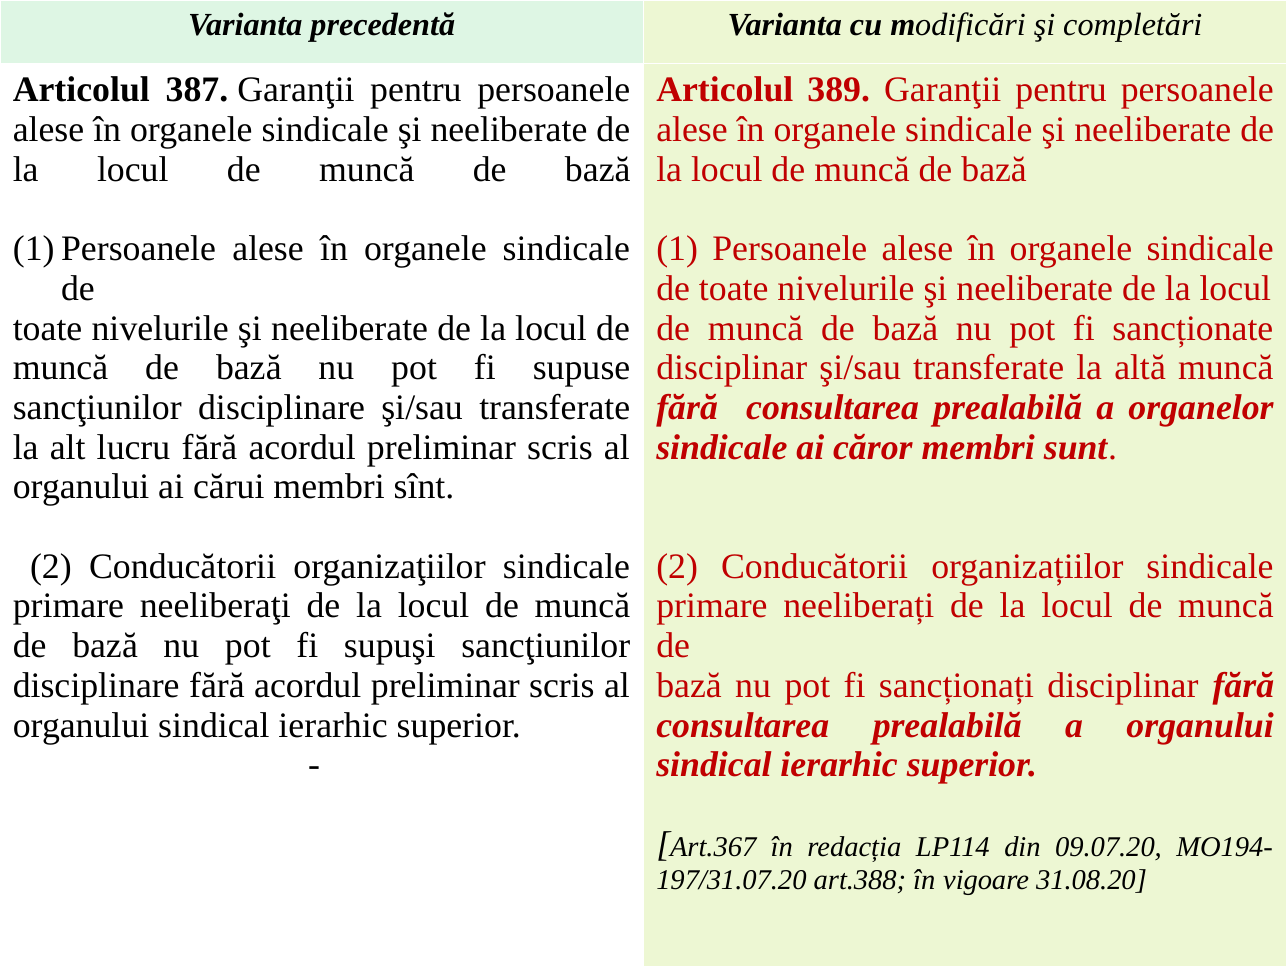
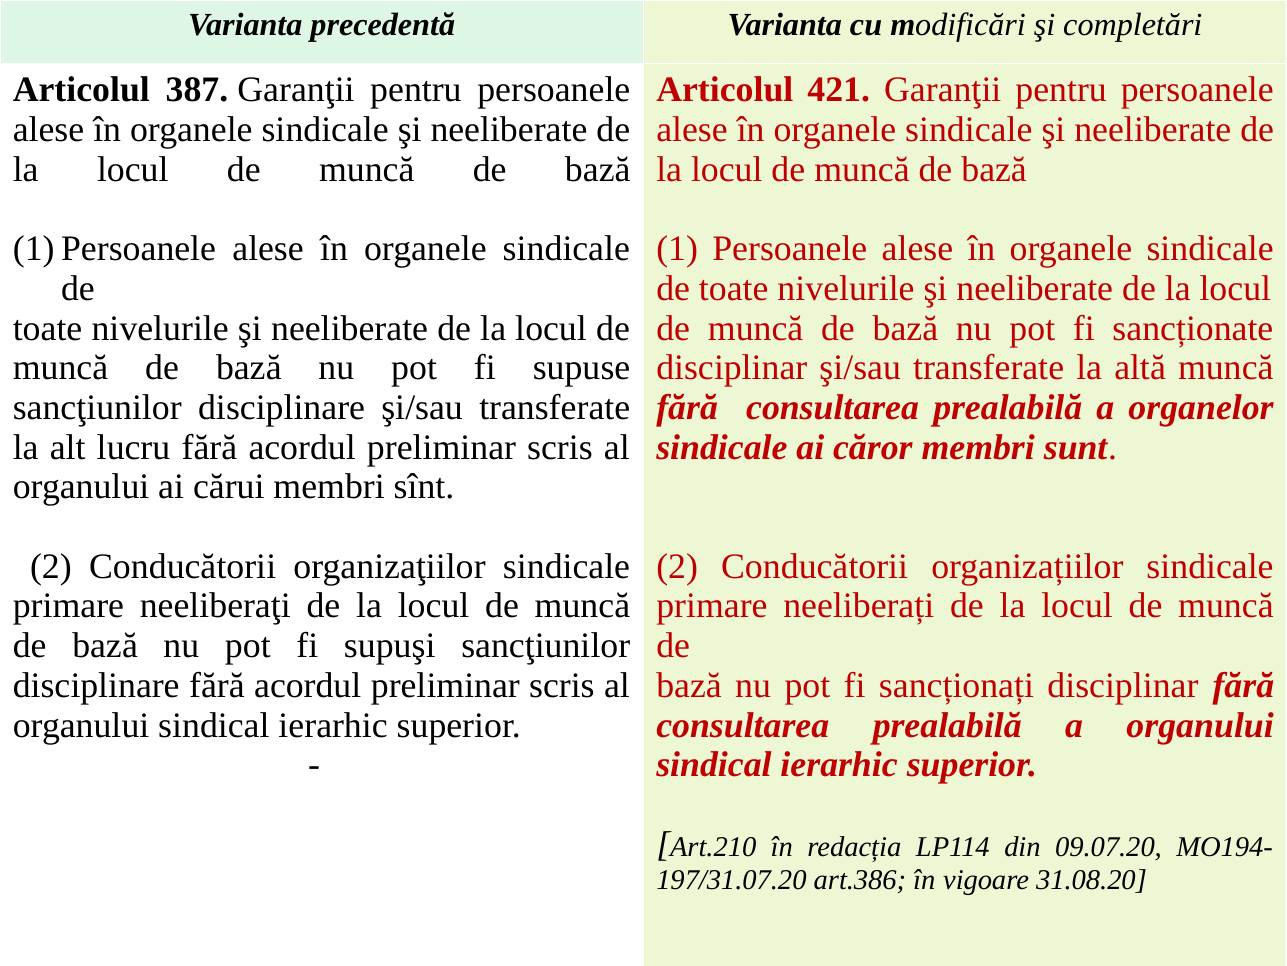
389: 389 -> 421 (839, 90)
Art.367: Art.367 -> Art.210 (713, 846)
art.388: art.388 -> art.386 (860, 879)
